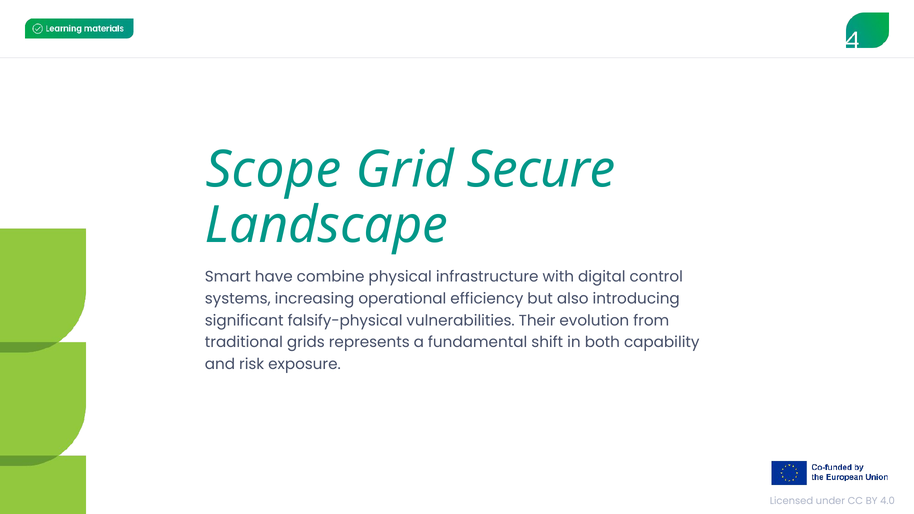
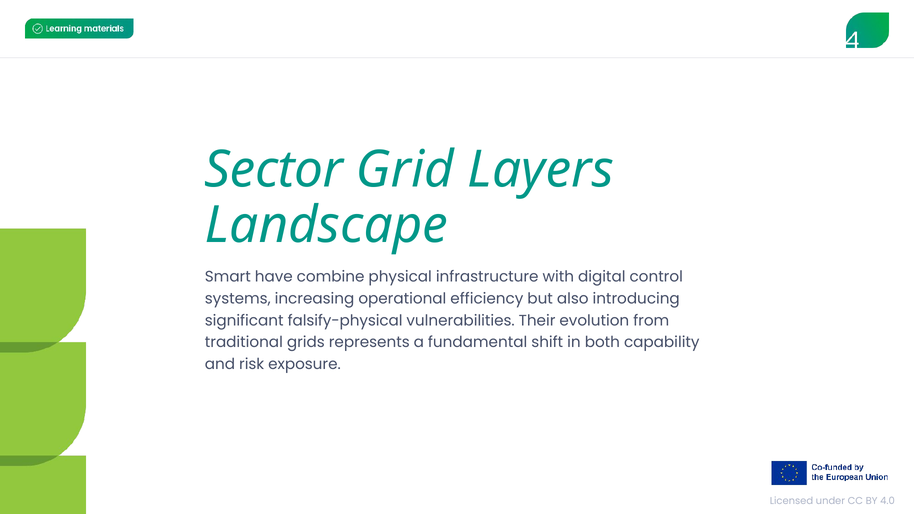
Scope: Scope -> Sector (274, 170)
Secure: Secure -> Layers (541, 170)
